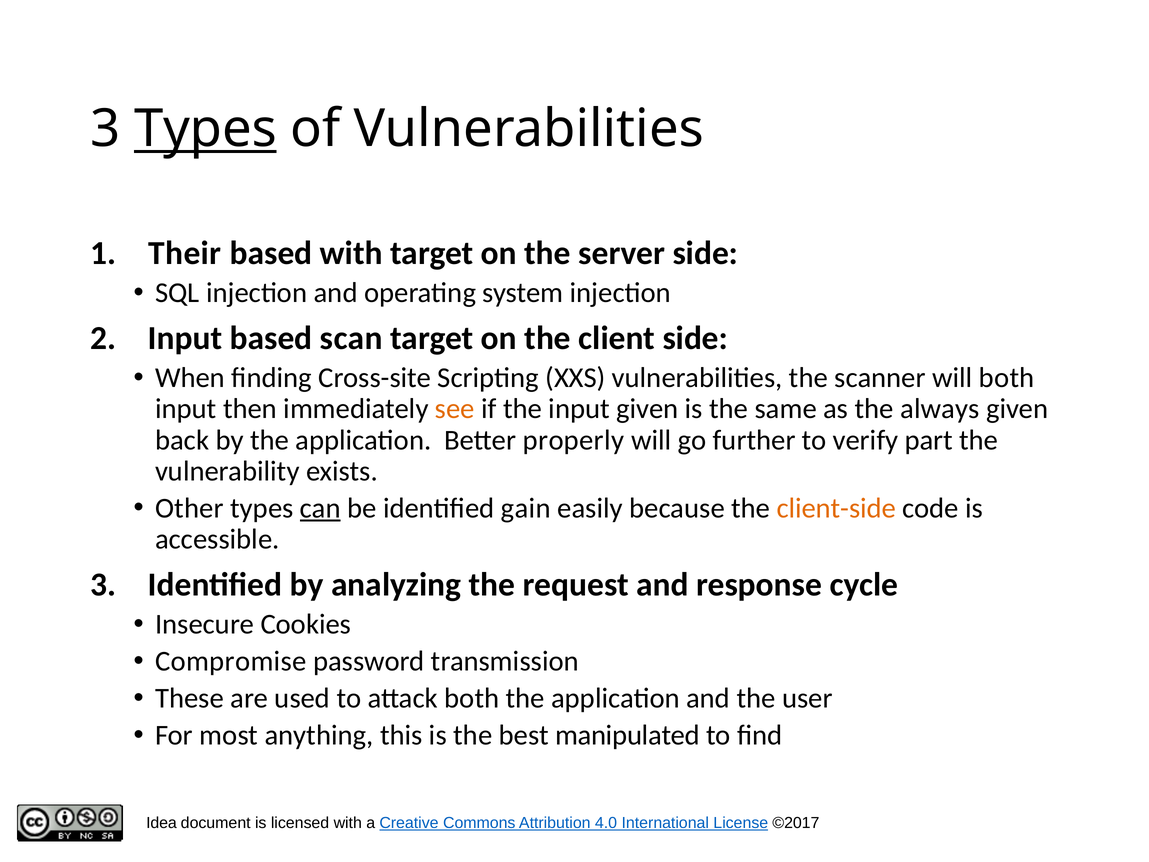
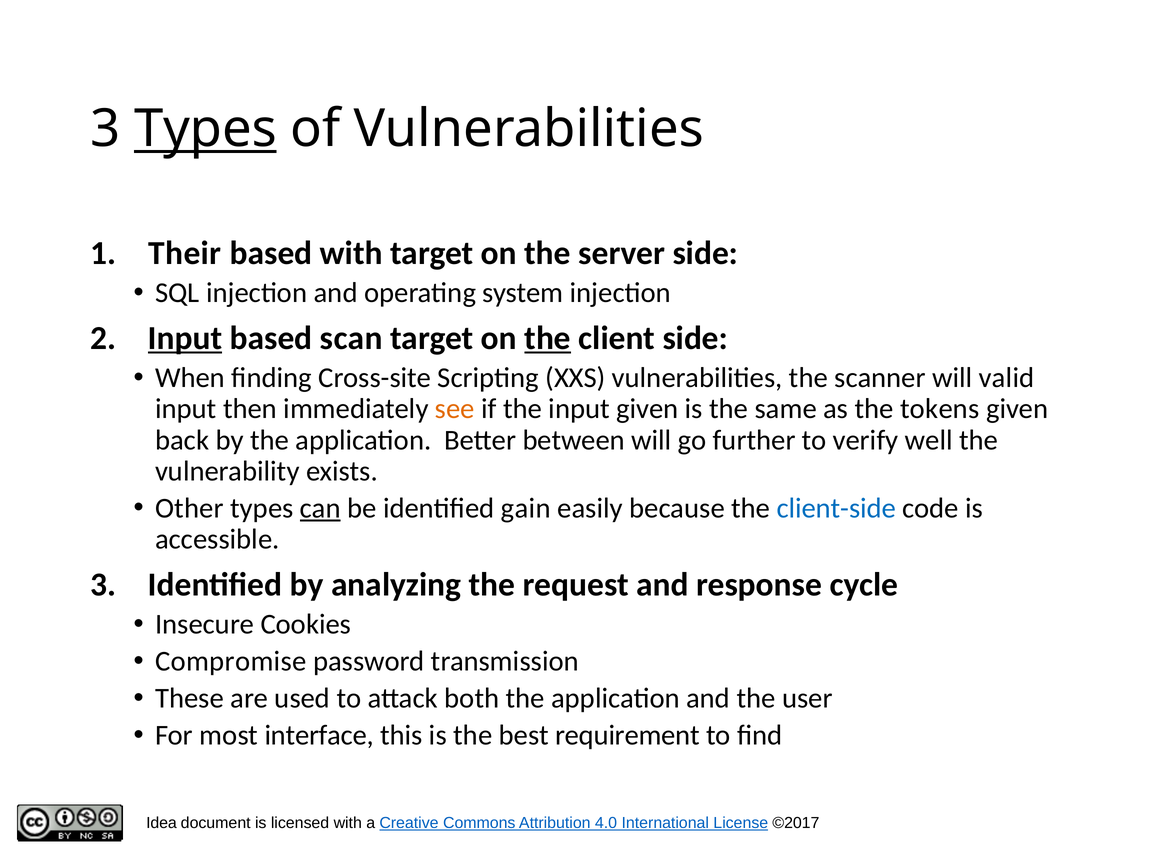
Input underline: none -> present (185, 338)
the underline: none -> present (548, 338)
will both: both -> valid (1007, 378)
always: always -> tokens (940, 409)
properly: properly -> between (574, 440)
part: part -> well (929, 440)
client-side colour: orange -> blue (836, 508)
anything: anything -> interface (319, 735)
manipulated: manipulated -> requirement (627, 735)
